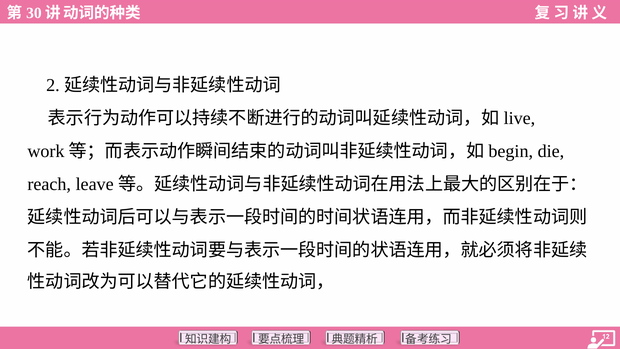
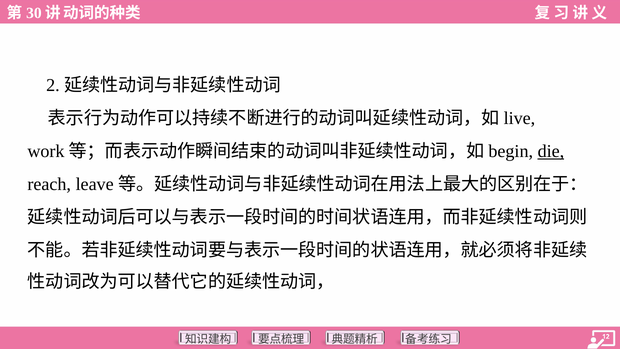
die underline: none -> present (551, 151)
